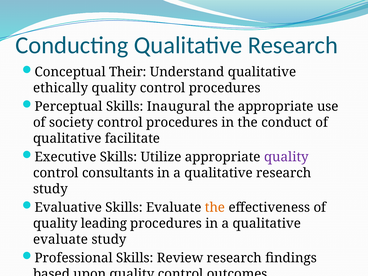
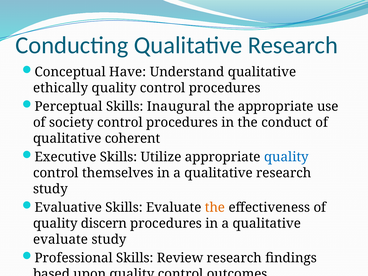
Their: Their -> Have (128, 72)
facilitate: facilitate -> coherent (133, 138)
quality colour: purple -> blue (286, 157)
consultants: consultants -> themselves (118, 173)
leading: leading -> discern (104, 223)
